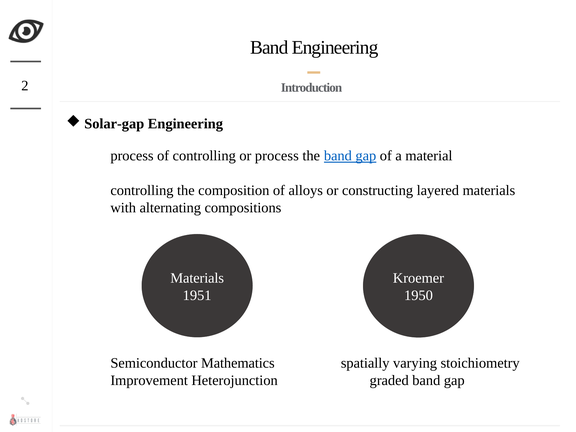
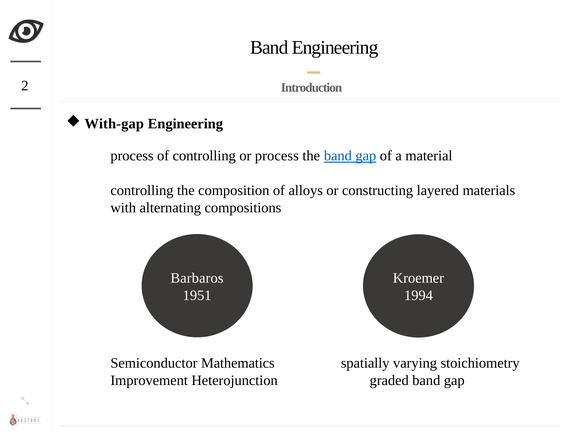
Solar-gap: Solar-gap -> With-gap (114, 124)
Materials: Materials -> Barbaros (197, 278)
1950: 1950 -> 1994 (418, 296)
